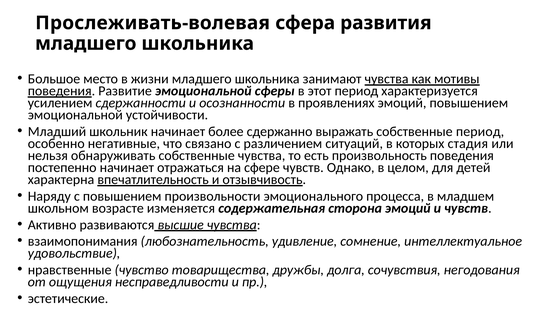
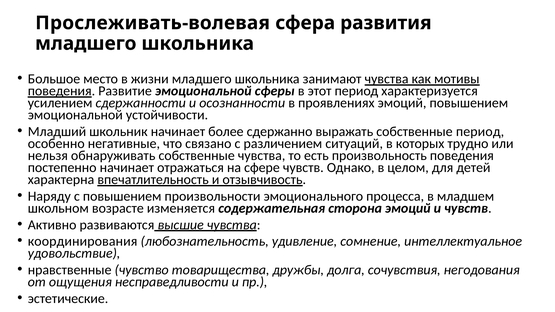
стадия: стадия -> трудно (468, 144)
взаимопонимания: взаимопонимания -> координирования (83, 242)
